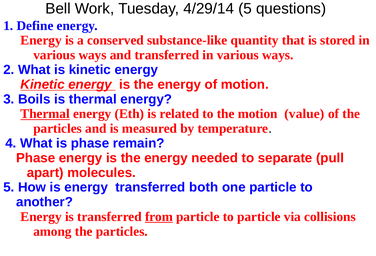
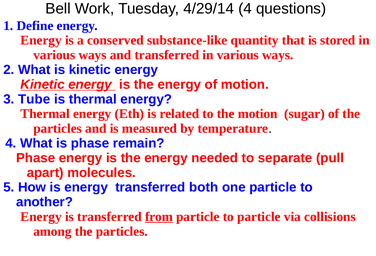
4/29/14 5: 5 -> 4 (245, 9)
Boils: Boils -> Tube (34, 99)
Thermal underline: present -> none (45, 114)
value: value -> sugar (304, 114)
